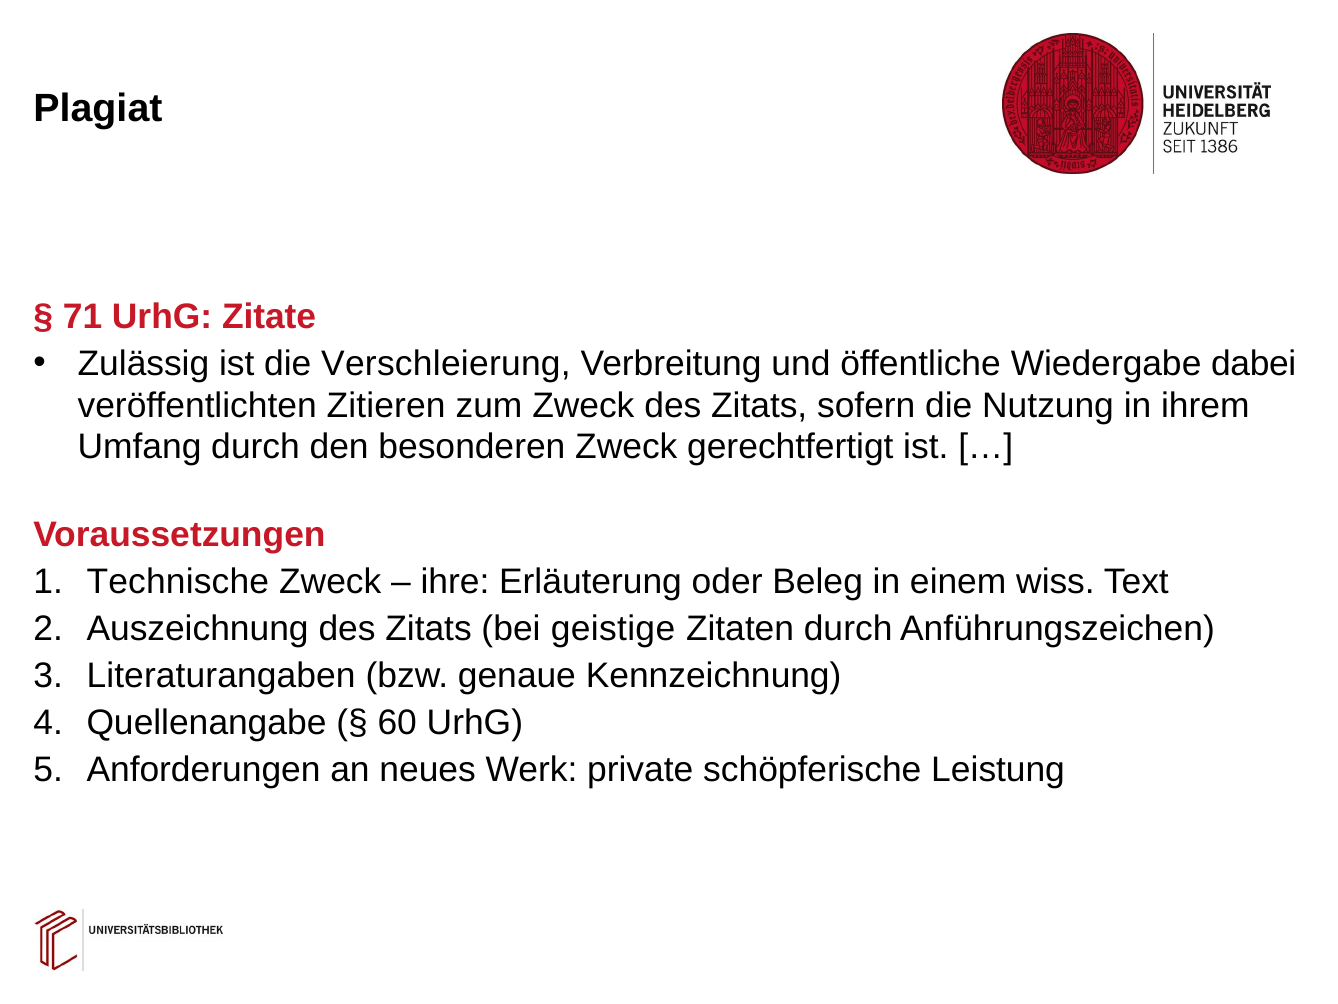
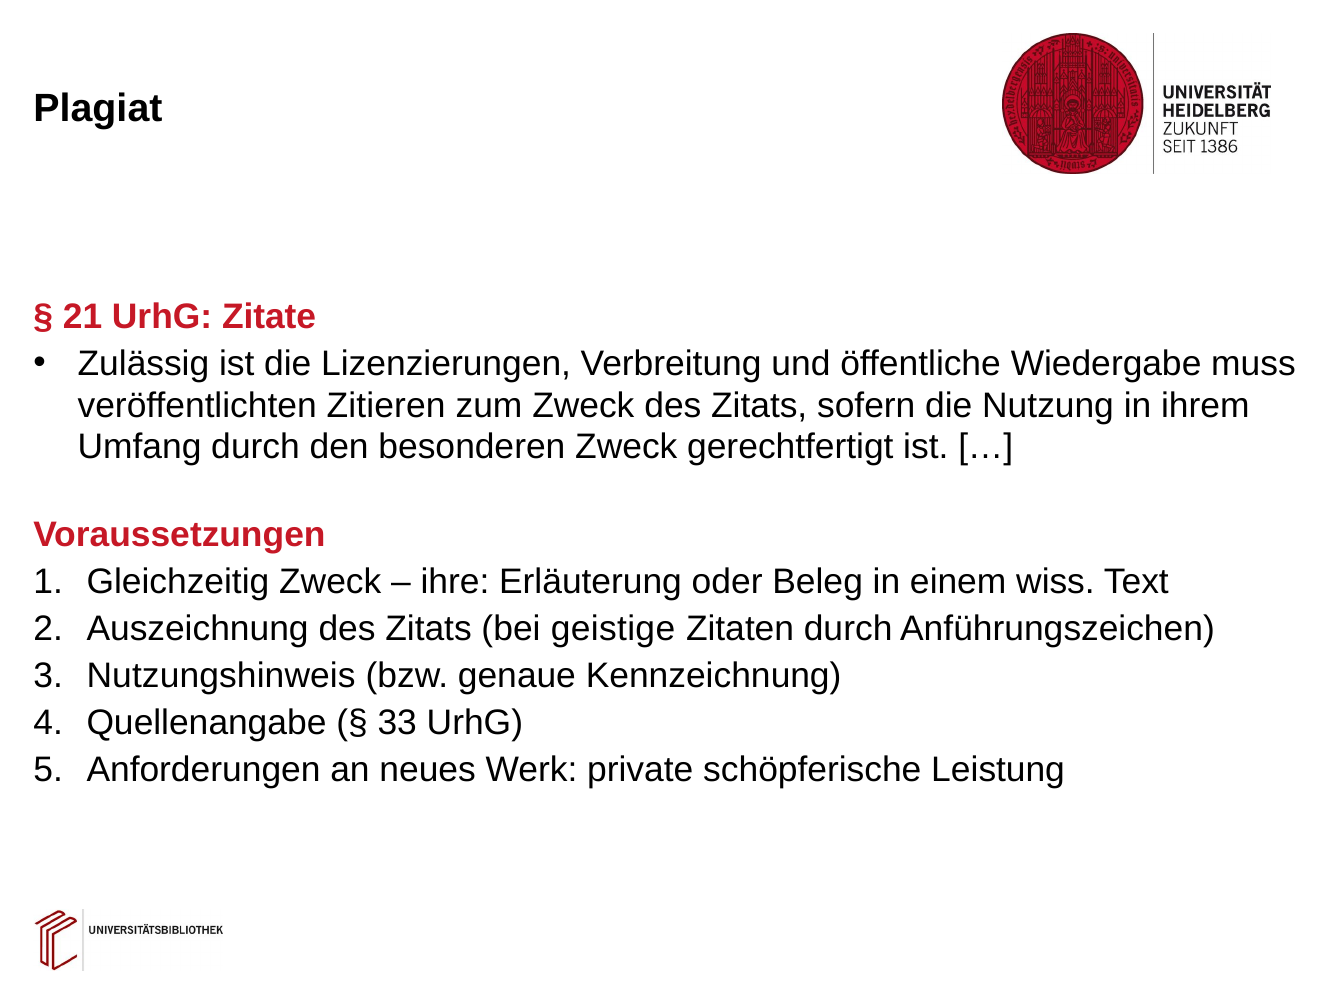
71: 71 -> 21 (83, 317)
Verschleierung: Verschleierung -> Lizenzierungen (446, 364)
dabei: dabei -> muss (1254, 364)
Technische: Technische -> Gleichzeitig (178, 582)
Literaturangaben: Literaturangaben -> Nutzungshinweis (221, 675)
60: 60 -> 33 (397, 722)
